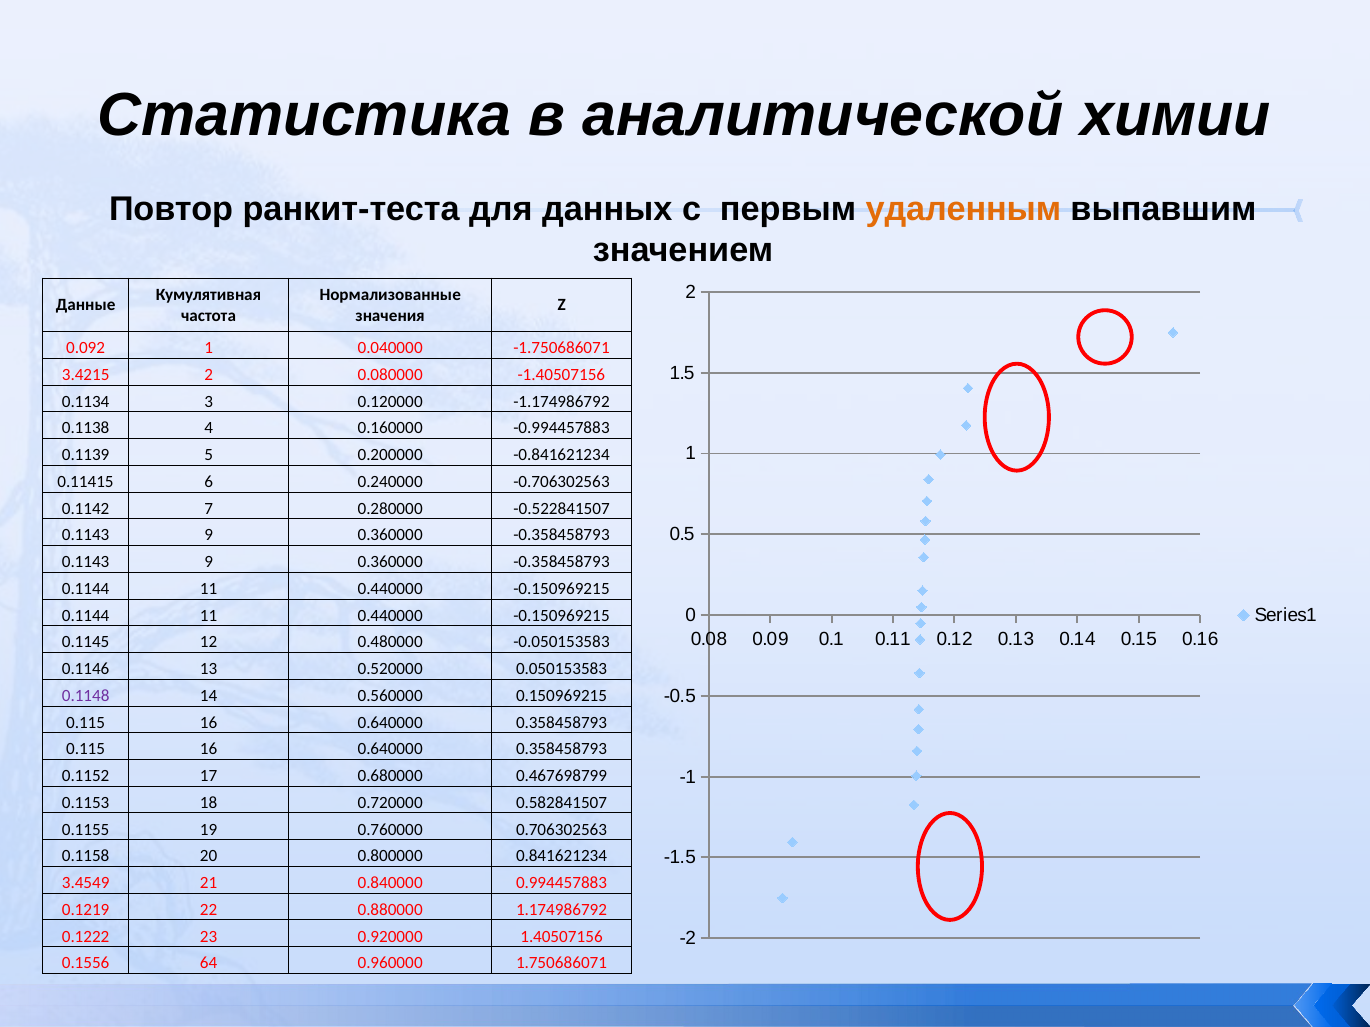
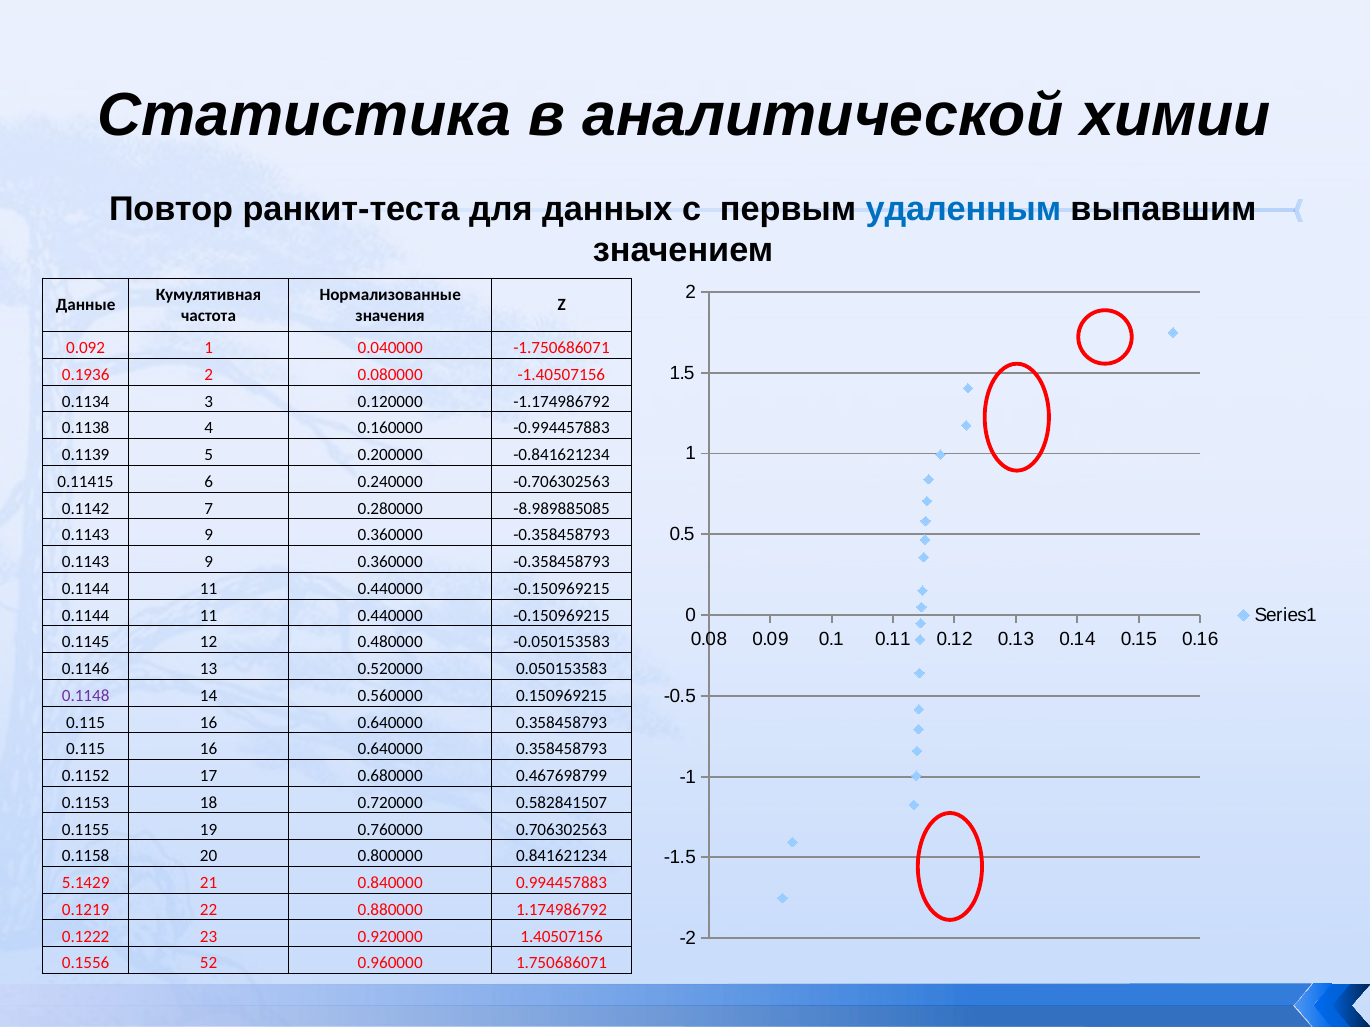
удаленным colour: orange -> blue (963, 209)
3.4215: 3.4215 -> 0.1936 (86, 375)
-0.522841507: -0.522841507 -> -8.989885085 (562, 509)
3.4549: 3.4549 -> 5.1429 (86, 883)
64: 64 -> 52 (209, 964)
